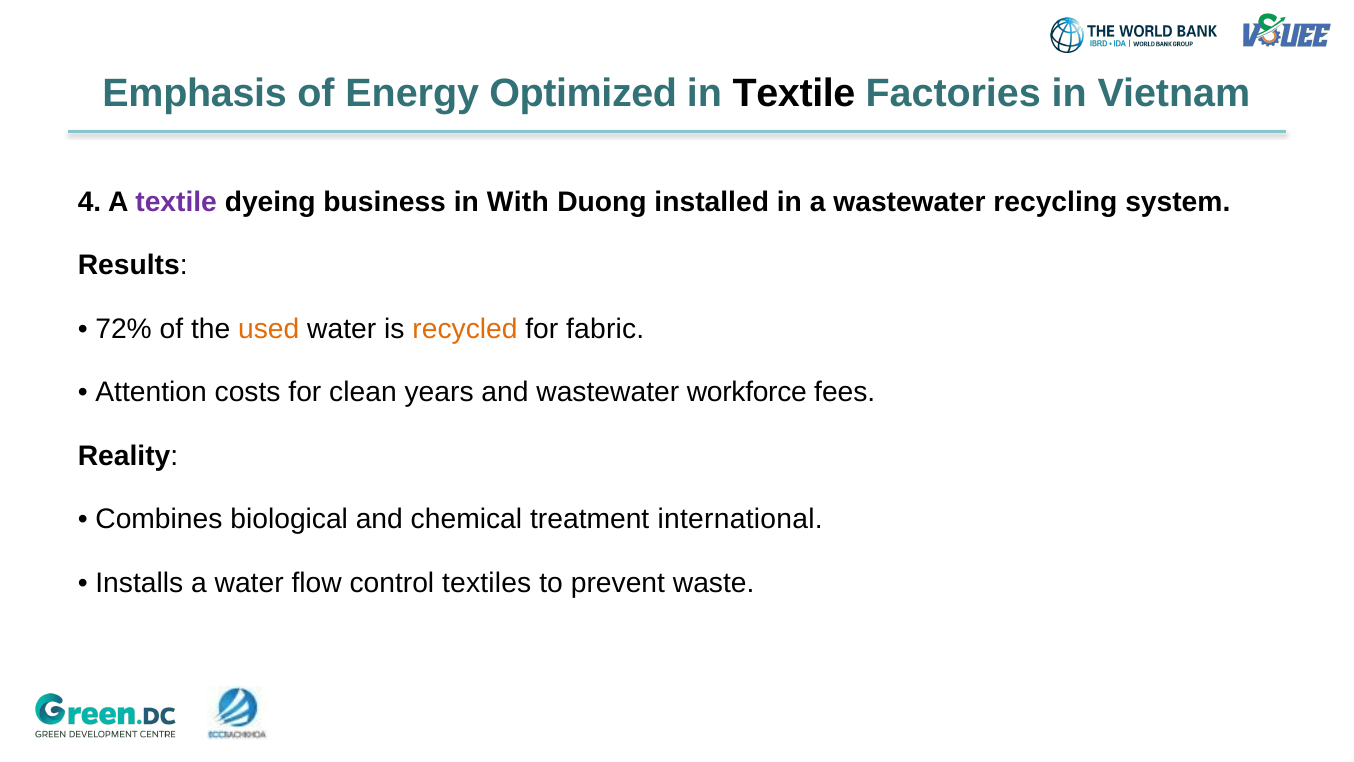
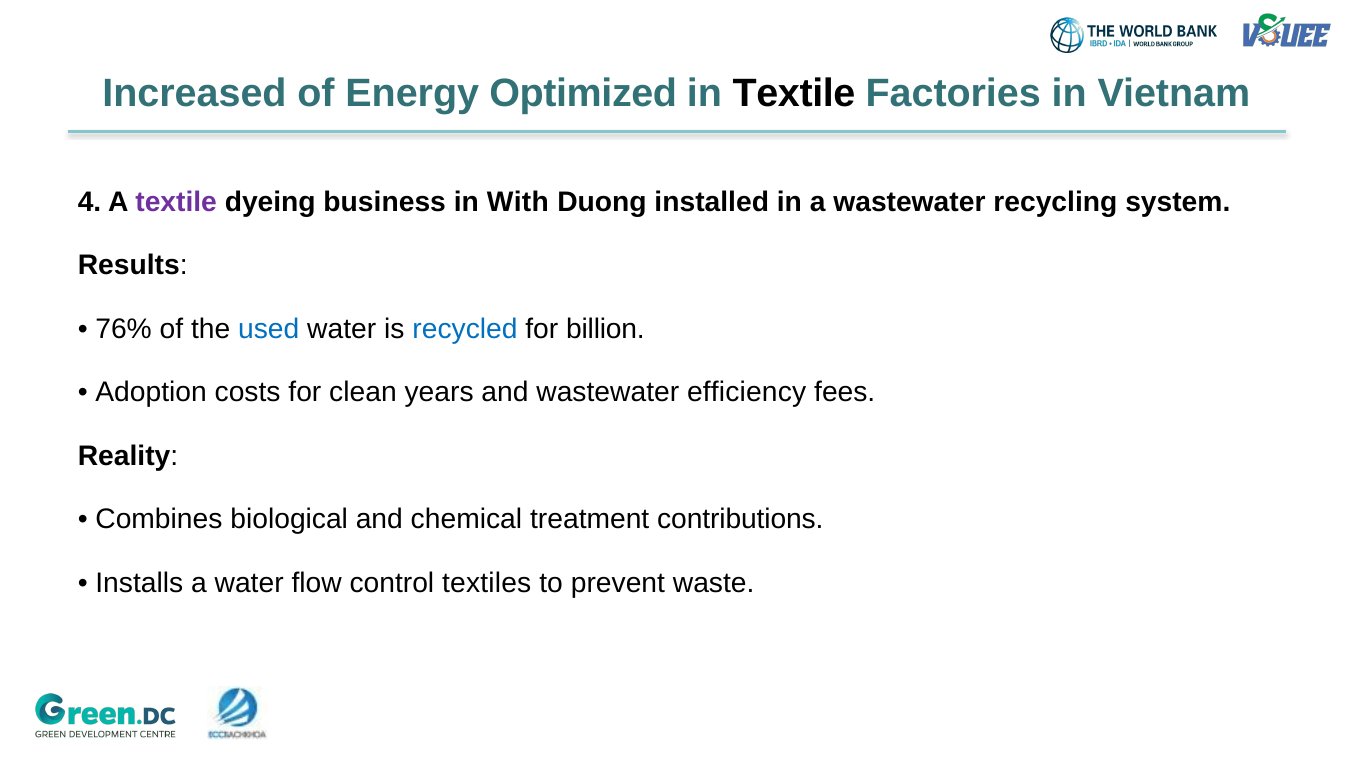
Emphasis: Emphasis -> Increased (194, 93)
72%: 72% -> 76% (124, 329)
used colour: orange -> blue (269, 329)
recycled colour: orange -> blue (465, 329)
fabric: fabric -> billion (605, 329)
Attention: Attention -> Adoption (151, 392)
workforce: workforce -> efficiency (747, 392)
international: international -> contributions (740, 519)
